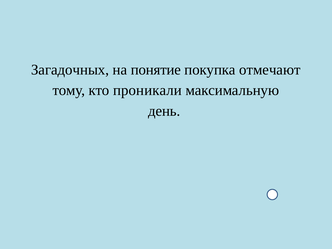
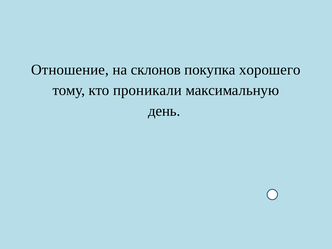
Загадочных: Загадочных -> Отношение (70, 70)
понятие: понятие -> склонов (156, 70)
отмечают: отмечают -> хорошего (270, 70)
